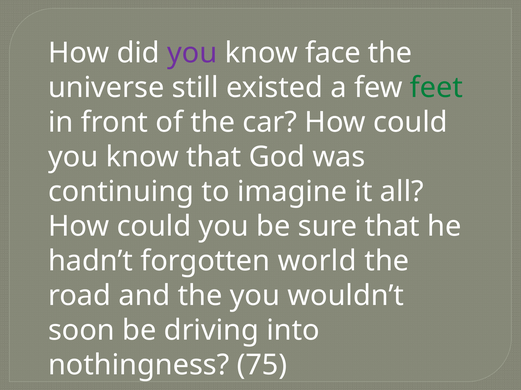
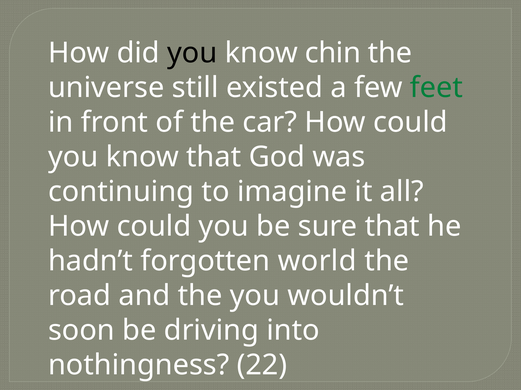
you colour: purple -> black (192, 53)
face: face -> chin (333, 53)
75: 75 -> 22 (262, 366)
